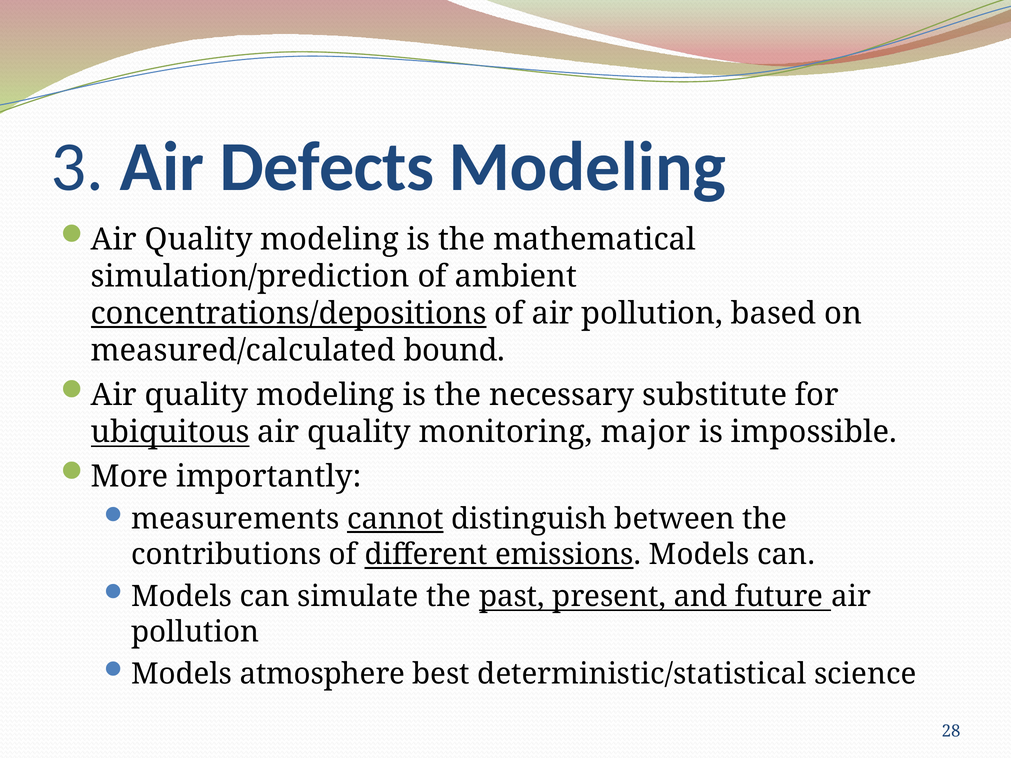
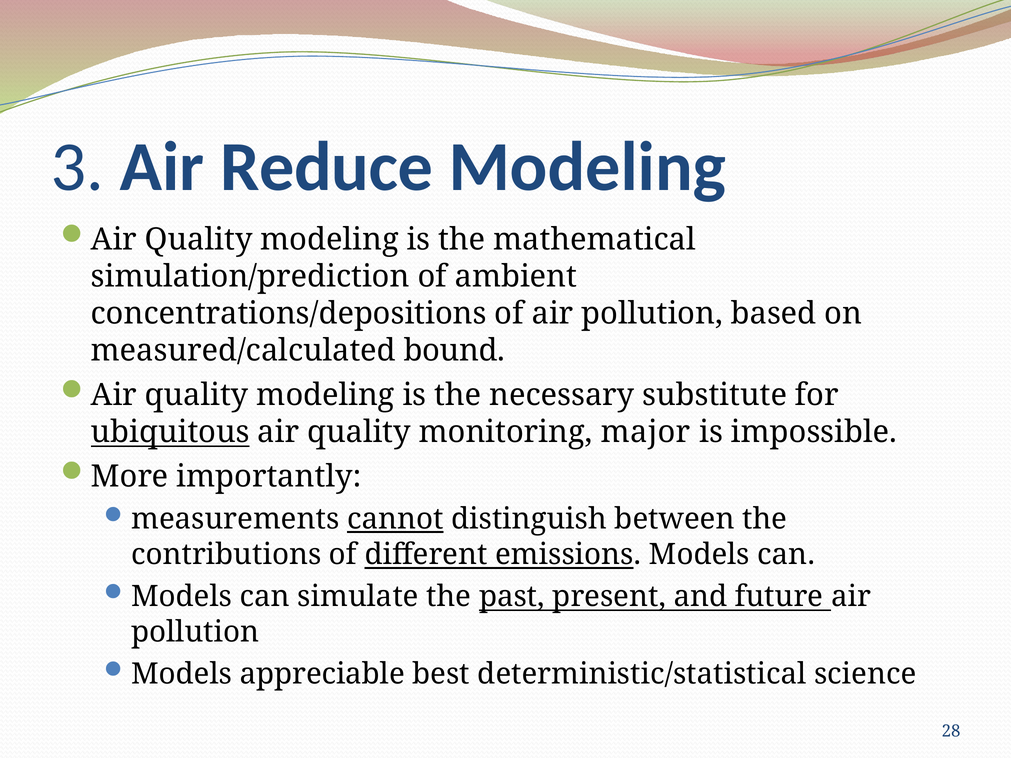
Defects: Defects -> Reduce (327, 167)
concentrations/depositions underline: present -> none (289, 314)
atmosphere: atmosphere -> appreciable (322, 674)
